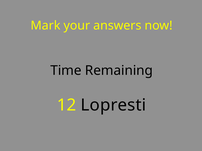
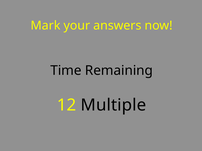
Lopresti: Lopresti -> Multiple (113, 105)
